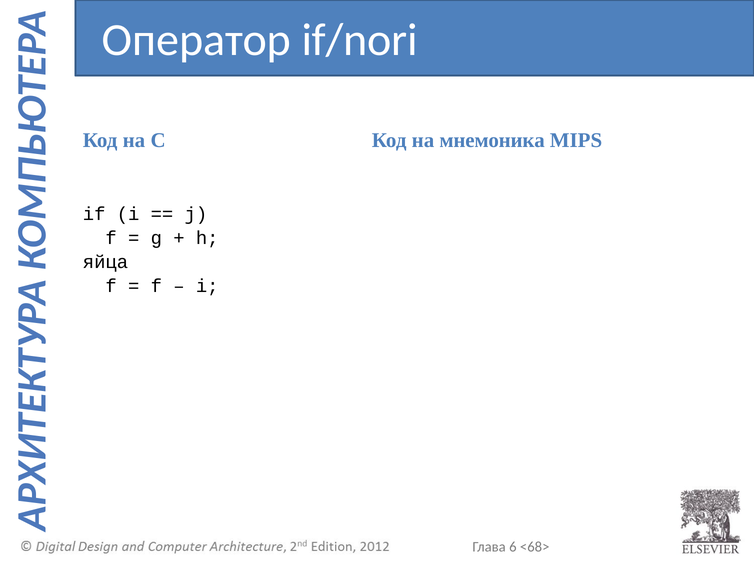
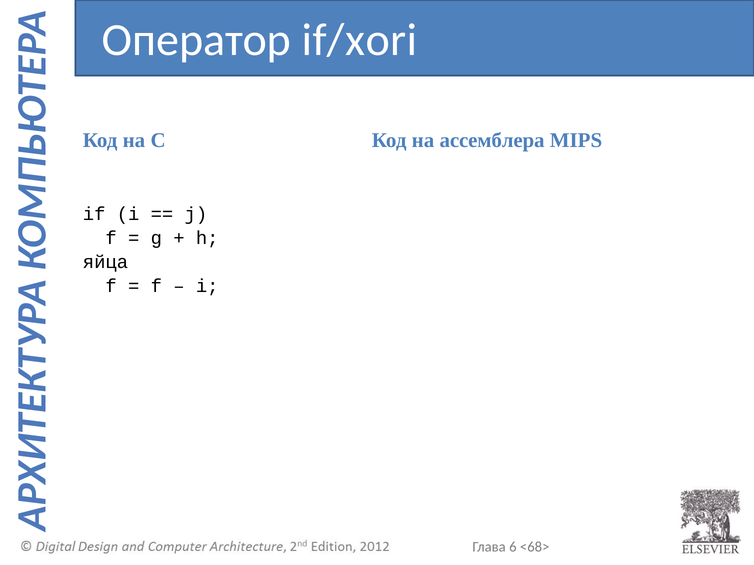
if/nori: if/nori -> if/xori (359, 40)
мнемоника: мнемоника -> ассемблера (492, 141)
